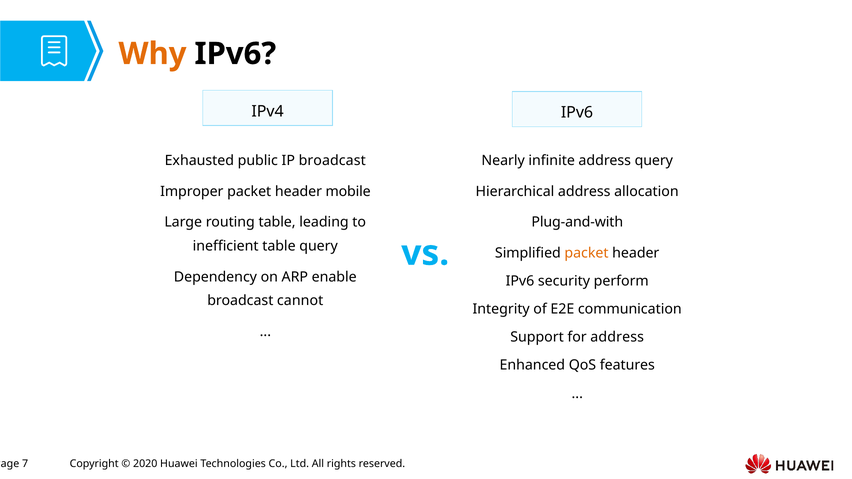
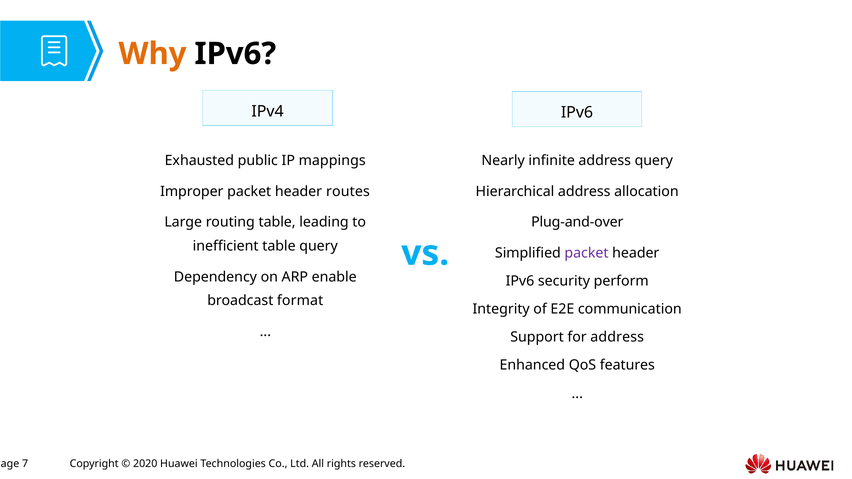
IP broadcast: broadcast -> mappings (332, 161)
mobile: mobile -> routes (348, 191)
Plug-and-with: Plug-and-with -> Plug-and-over (577, 222)
packet colour: orange -> purple (586, 253)
cannot: cannot -> format (300, 301)
